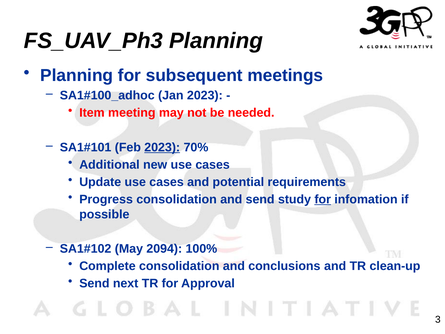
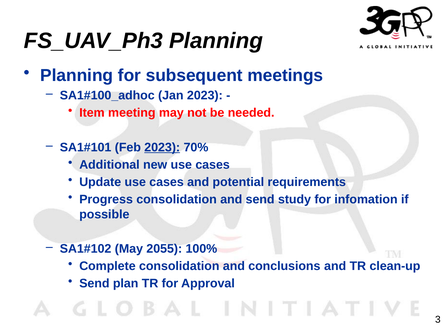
for underline: present -> none (323, 199)
2094: 2094 -> 2055 (164, 249)
next: next -> plan (126, 283)
